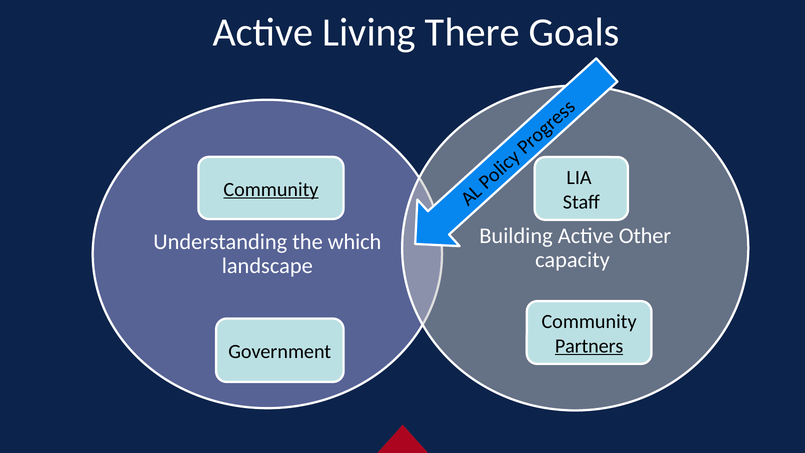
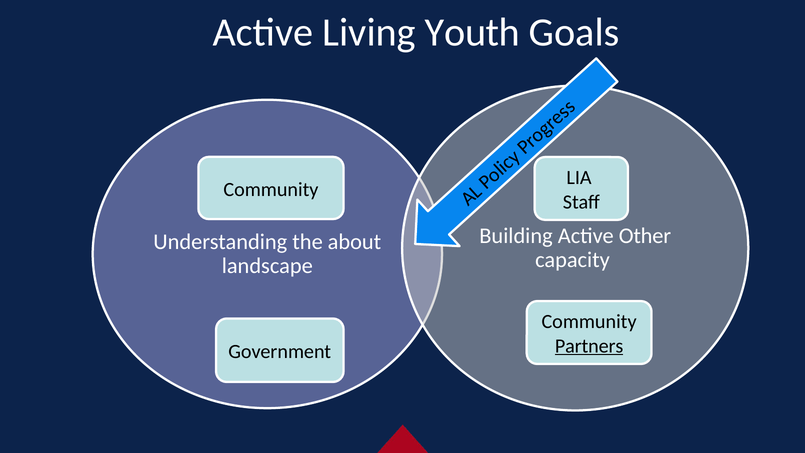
There: There -> Youth (473, 32)
Community underline: present -> none (271, 189)
which: which -> about (354, 242)
